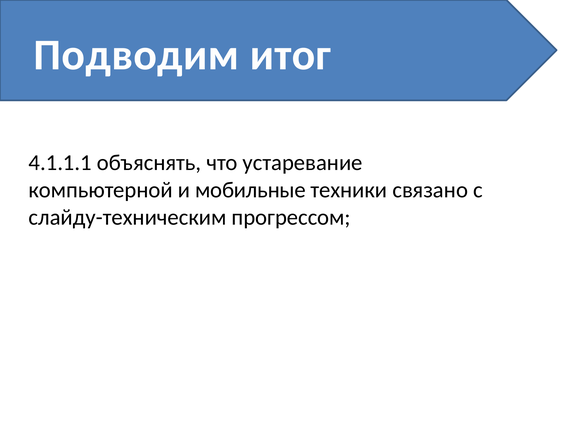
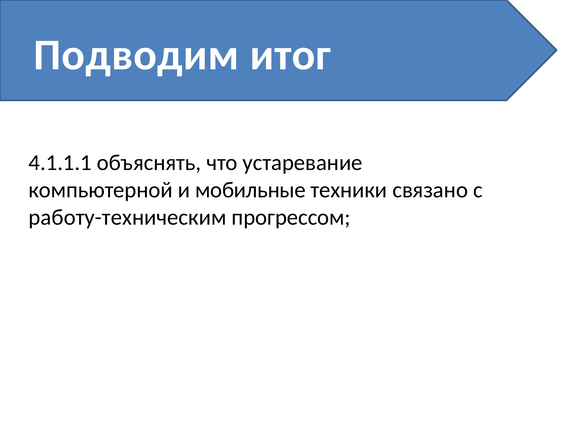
слайду-техническим: слайду-техническим -> работу-техническим (128, 217)
